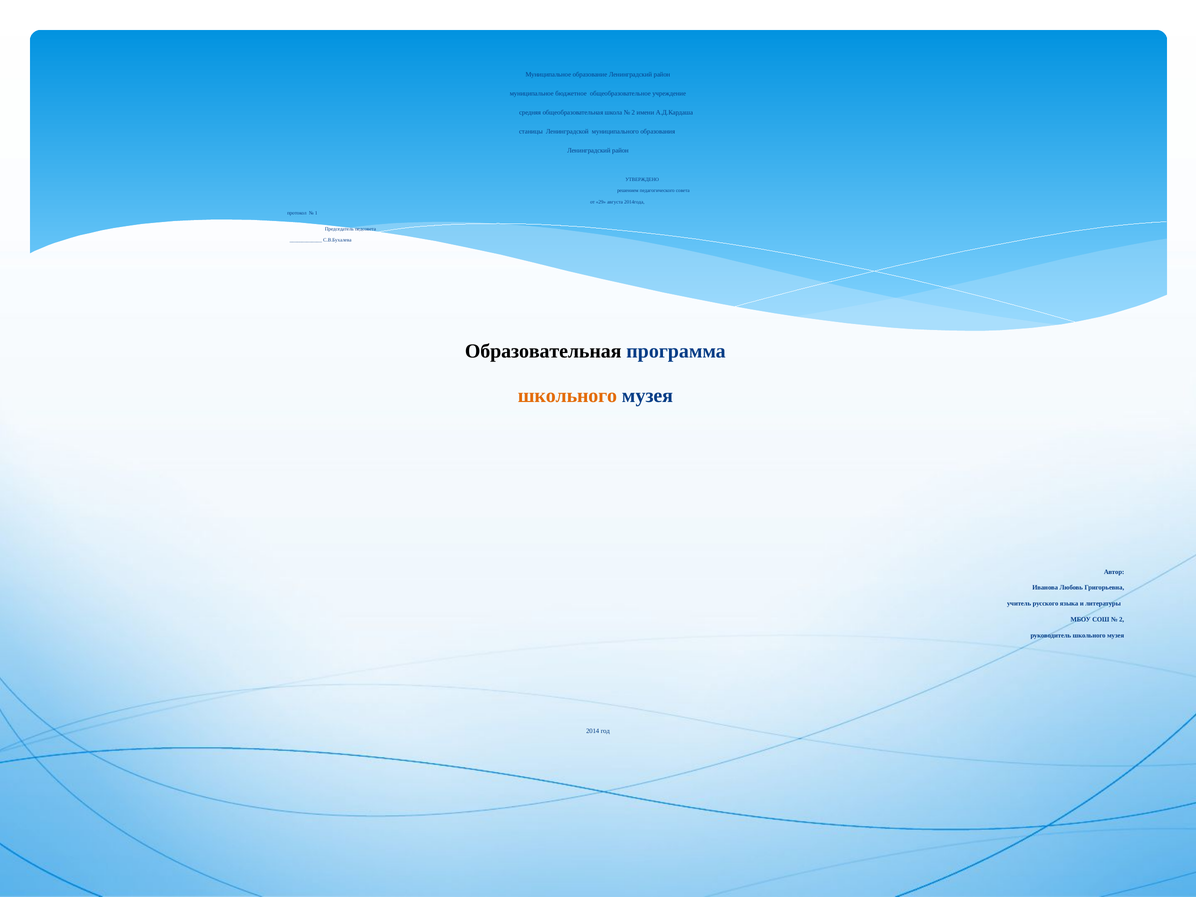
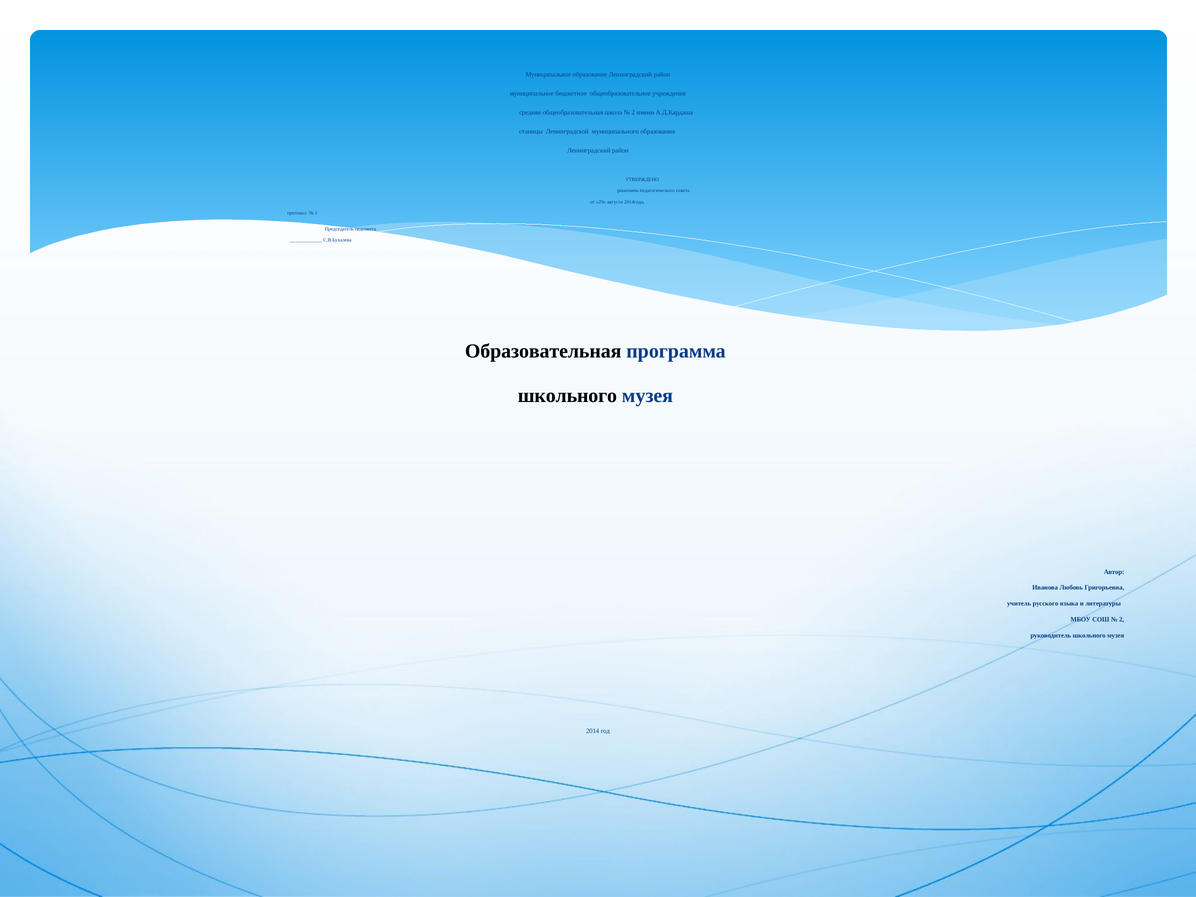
школьного colour: orange -> black (567, 396)
